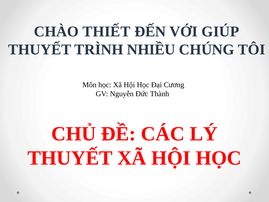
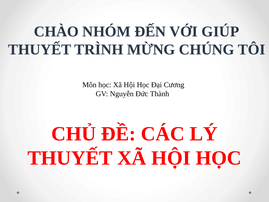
THIẾT: THIẾT -> NHÓM (107, 32)
NHIỀU: NHIỀU -> MỪNG (151, 49)
